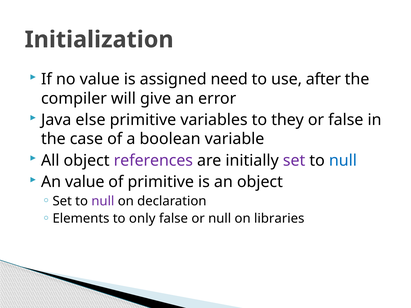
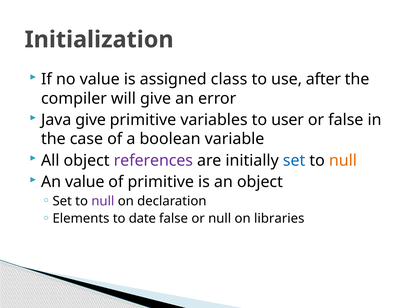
need: need -> class (229, 79)
Java else: else -> give (91, 120)
they: they -> user (288, 120)
set colour: purple -> blue (294, 161)
null colour: blue -> orange (343, 161)
only: only -> date (142, 219)
